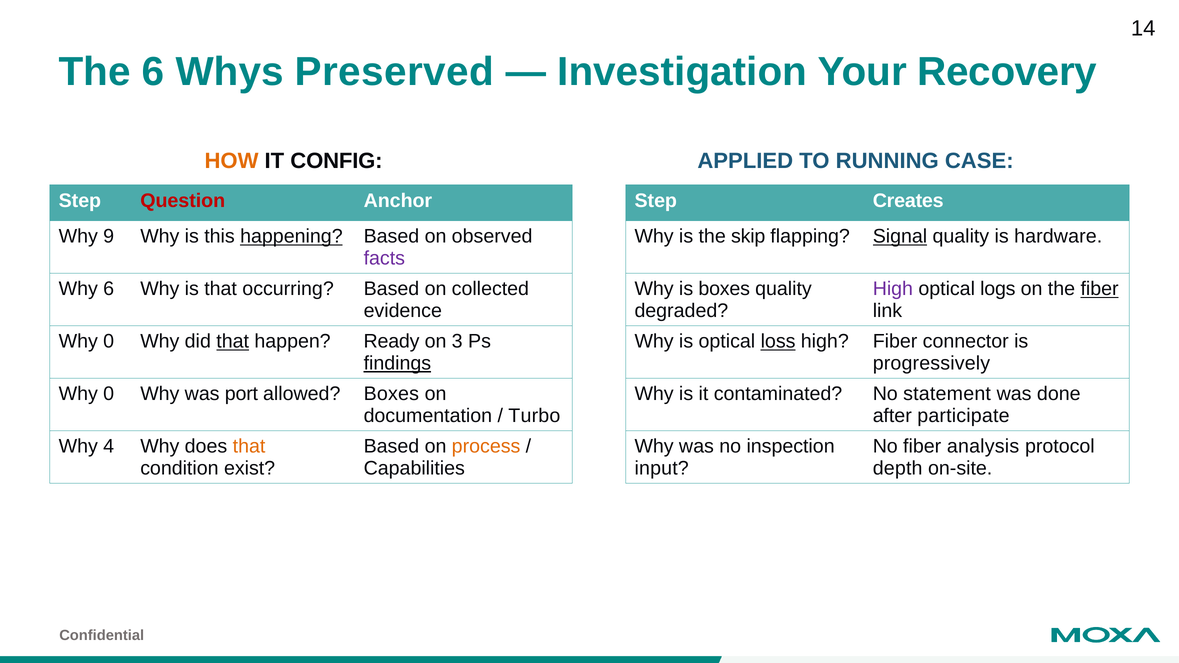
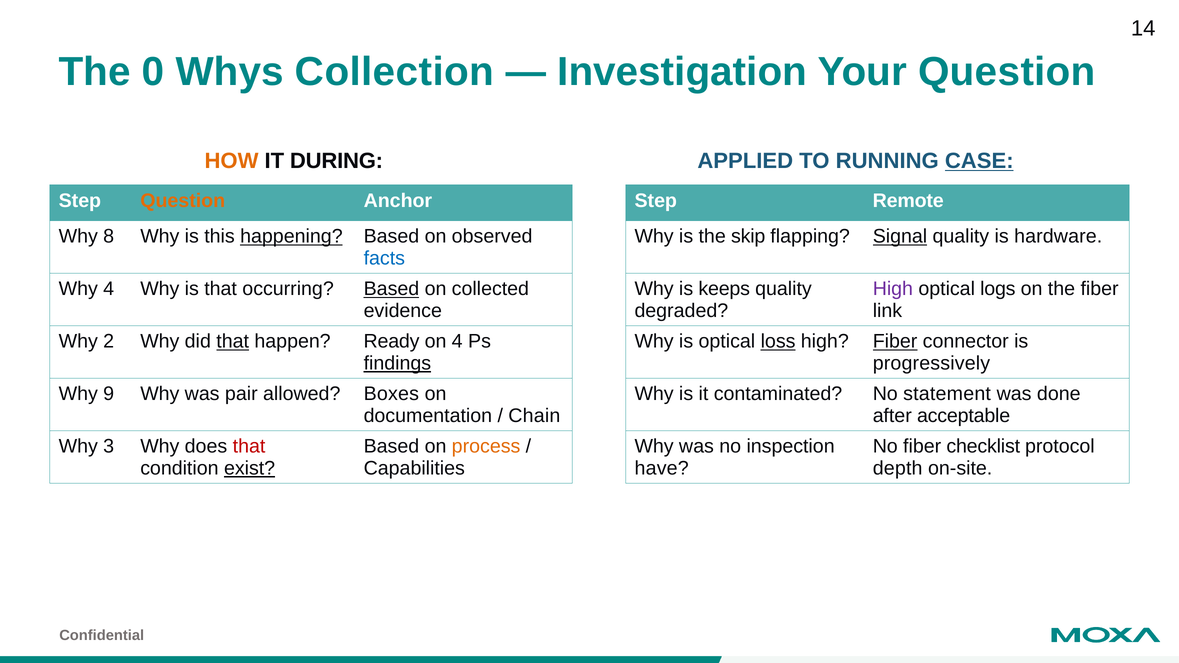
The 6: 6 -> 0 (153, 72)
Preserved: Preserved -> Collection (394, 72)
Your Recovery: Recovery -> Question (1007, 72)
CONFIG: CONFIG -> DURING (337, 161)
CASE underline: none -> present (979, 161)
Question colour: red -> orange (183, 201)
Creates: Creates -> Remote (908, 201)
9: 9 -> 8 (109, 237)
facts colour: purple -> blue (384, 258)
Why 6: 6 -> 4 (109, 289)
Based underline: none -> present (391, 289)
is boxes: boxes -> keeps (724, 289)
fiber underline: present -> none (1100, 289)
0: 0 -> 2 (109, 342)
on 3: 3 -> 4 (457, 342)
Fiber underline: none -> present (895, 342)
0: 0 -> 9 (109, 394)
port: port -> pair (241, 394)
Turbo: Turbo -> Chain (534, 416)
participate: participate -> acceptable (964, 416)
4: 4 -> 3 (109, 447)
that colour: orange -> red (249, 447)
analysis: analysis -> checklist (983, 447)
exist underline: none -> present (250, 468)
input: input -> have (662, 468)
